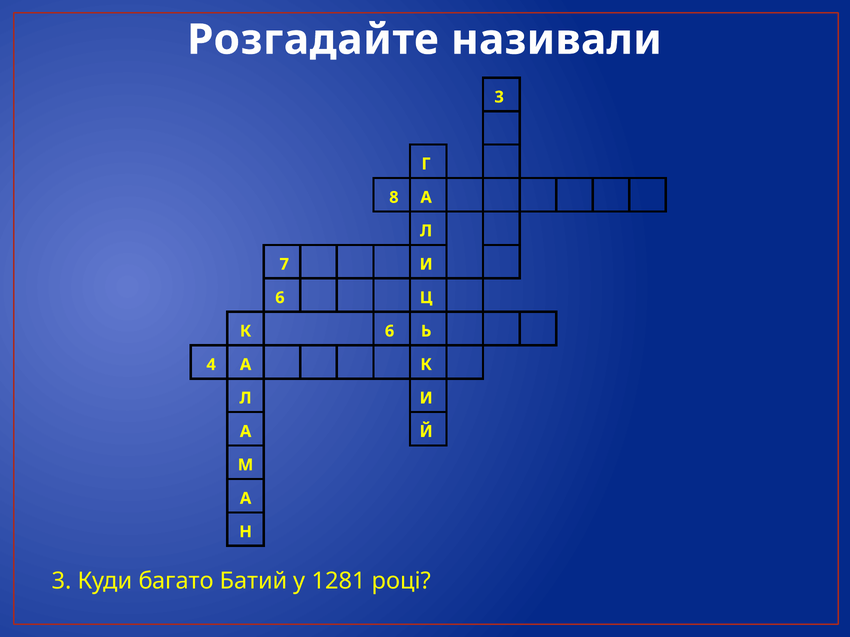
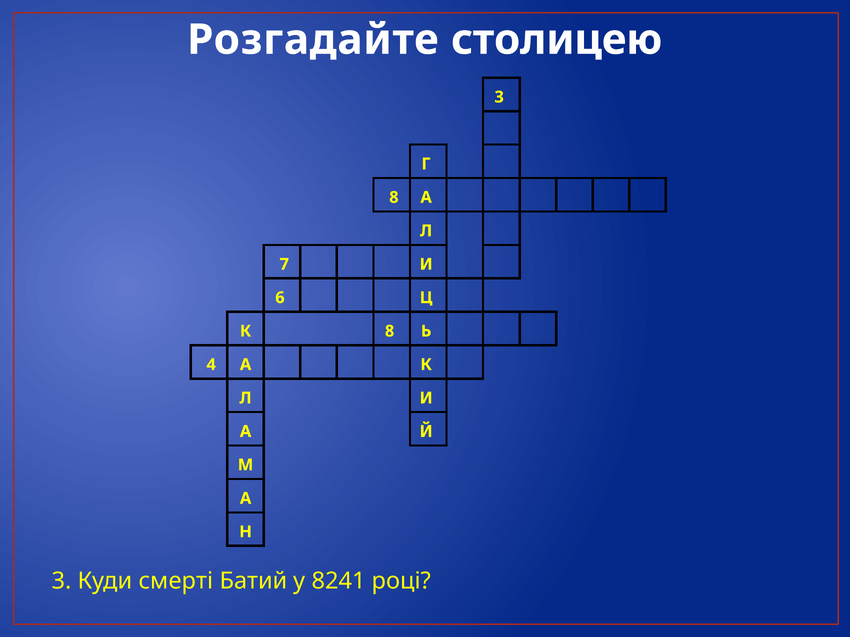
називали: називали -> столицею (557, 40)
К 6: 6 -> 8 (390, 331)
багато: багато -> смерті (176, 582)
1281: 1281 -> 8241 (339, 582)
